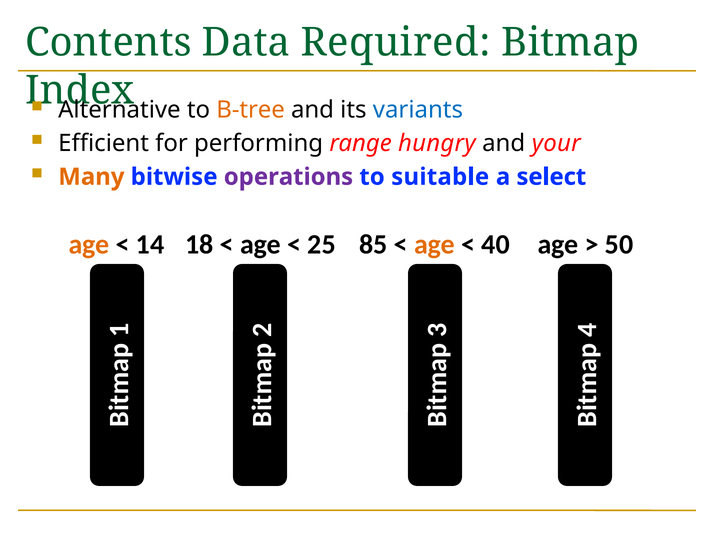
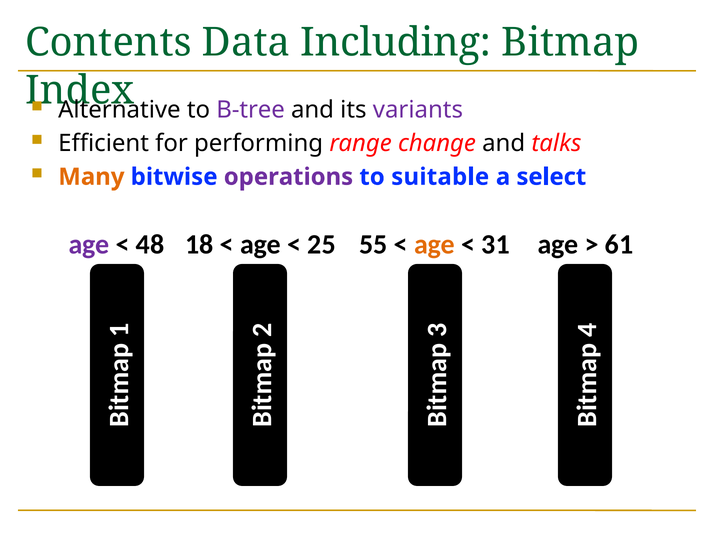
Required: Required -> Including (396, 42)
B-tree colour: orange -> purple (251, 110)
variants colour: blue -> purple (418, 110)
hungry: hungry -> change (437, 143)
your: your -> talks (556, 143)
age colour: orange -> purple (89, 244)
14: 14 -> 48 (150, 244)
85: 85 -> 55 (373, 244)
40: 40 -> 31 (496, 244)
50: 50 -> 61 (619, 244)
